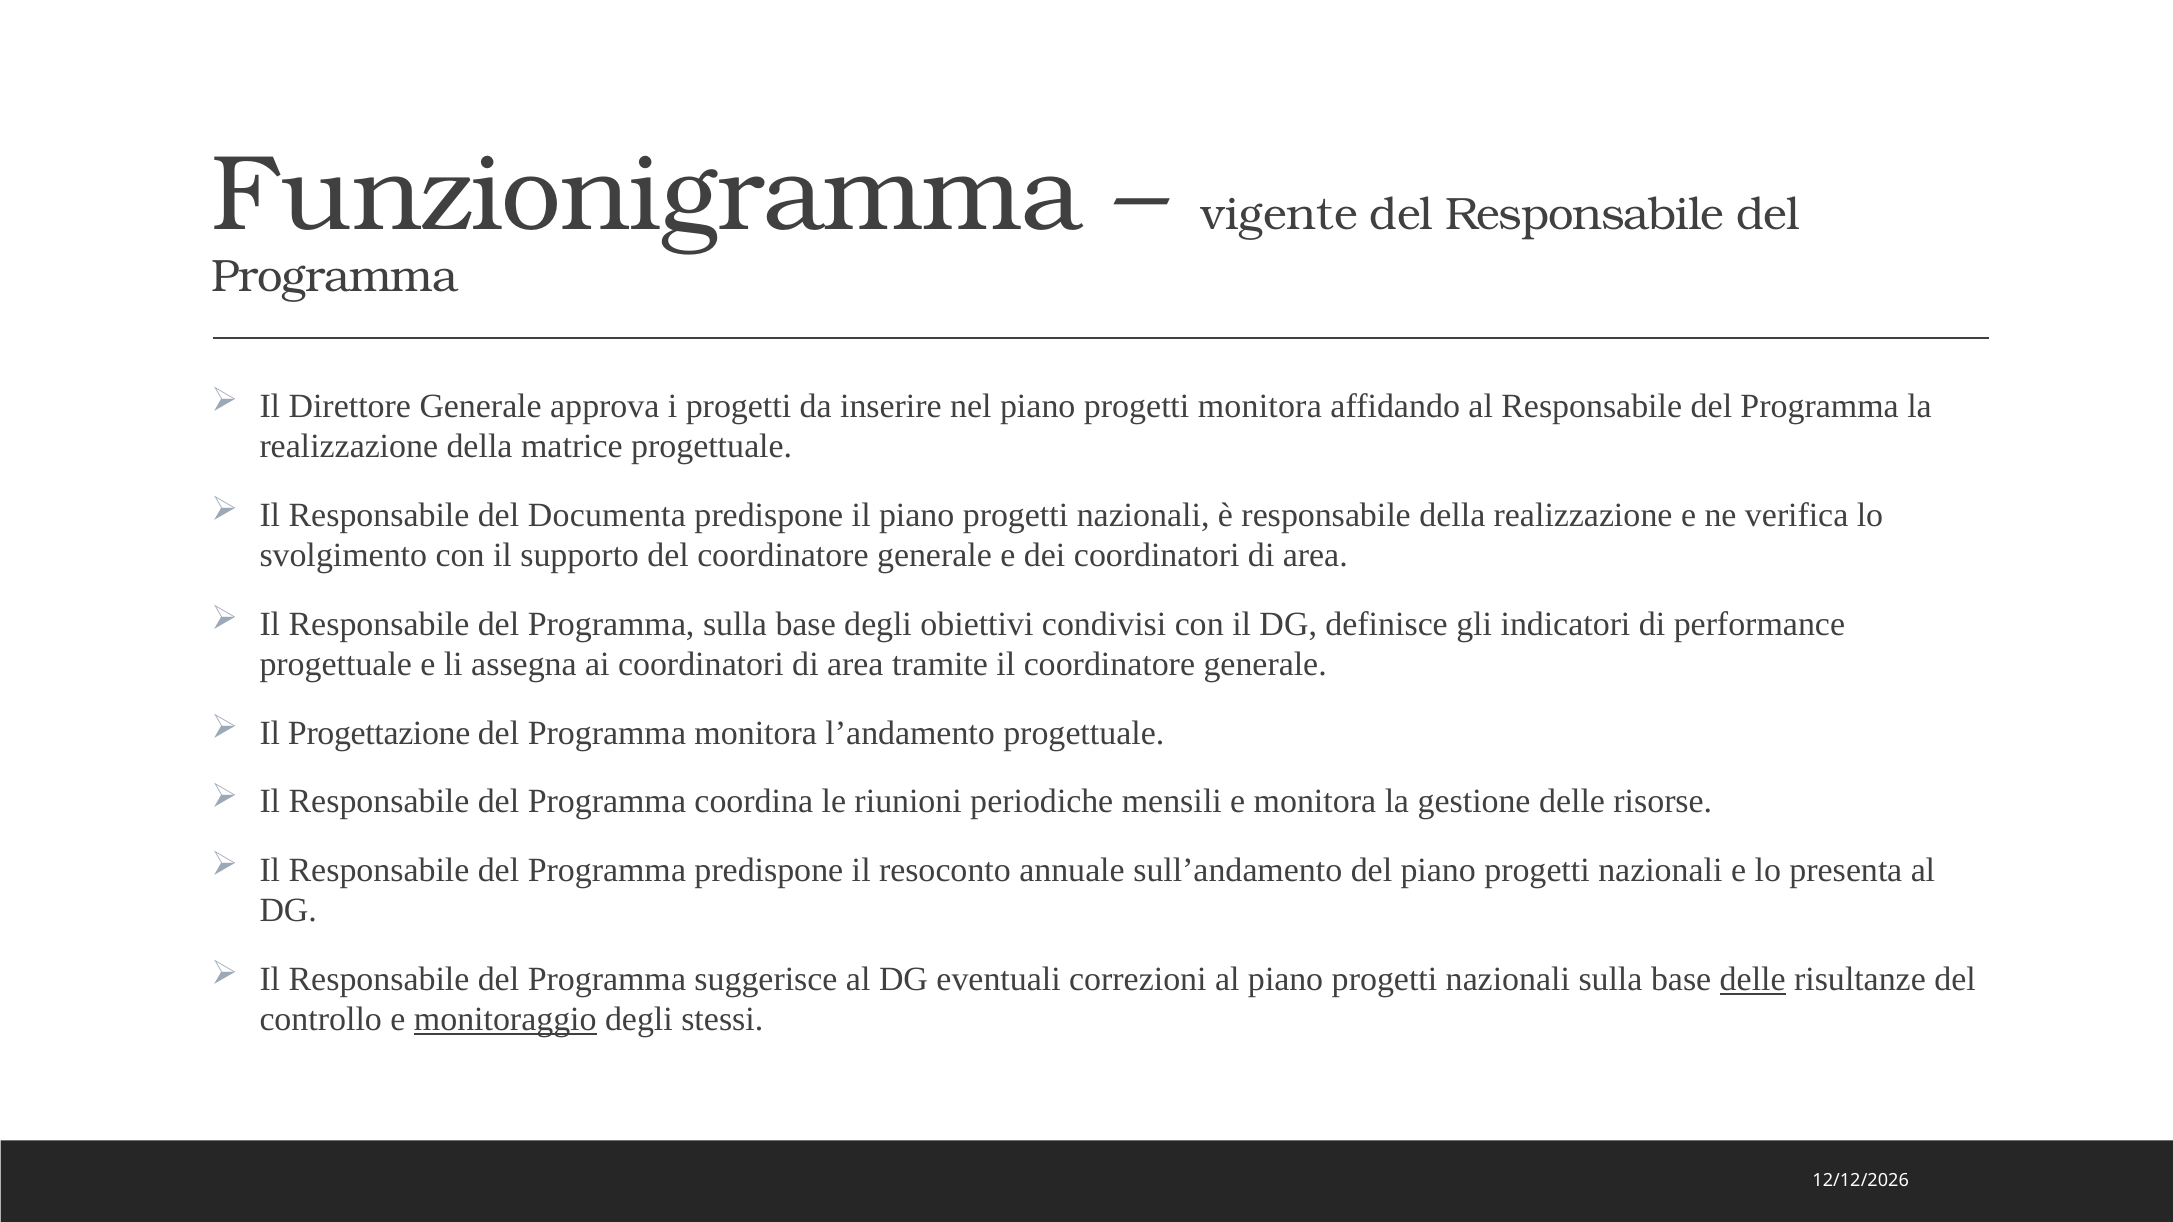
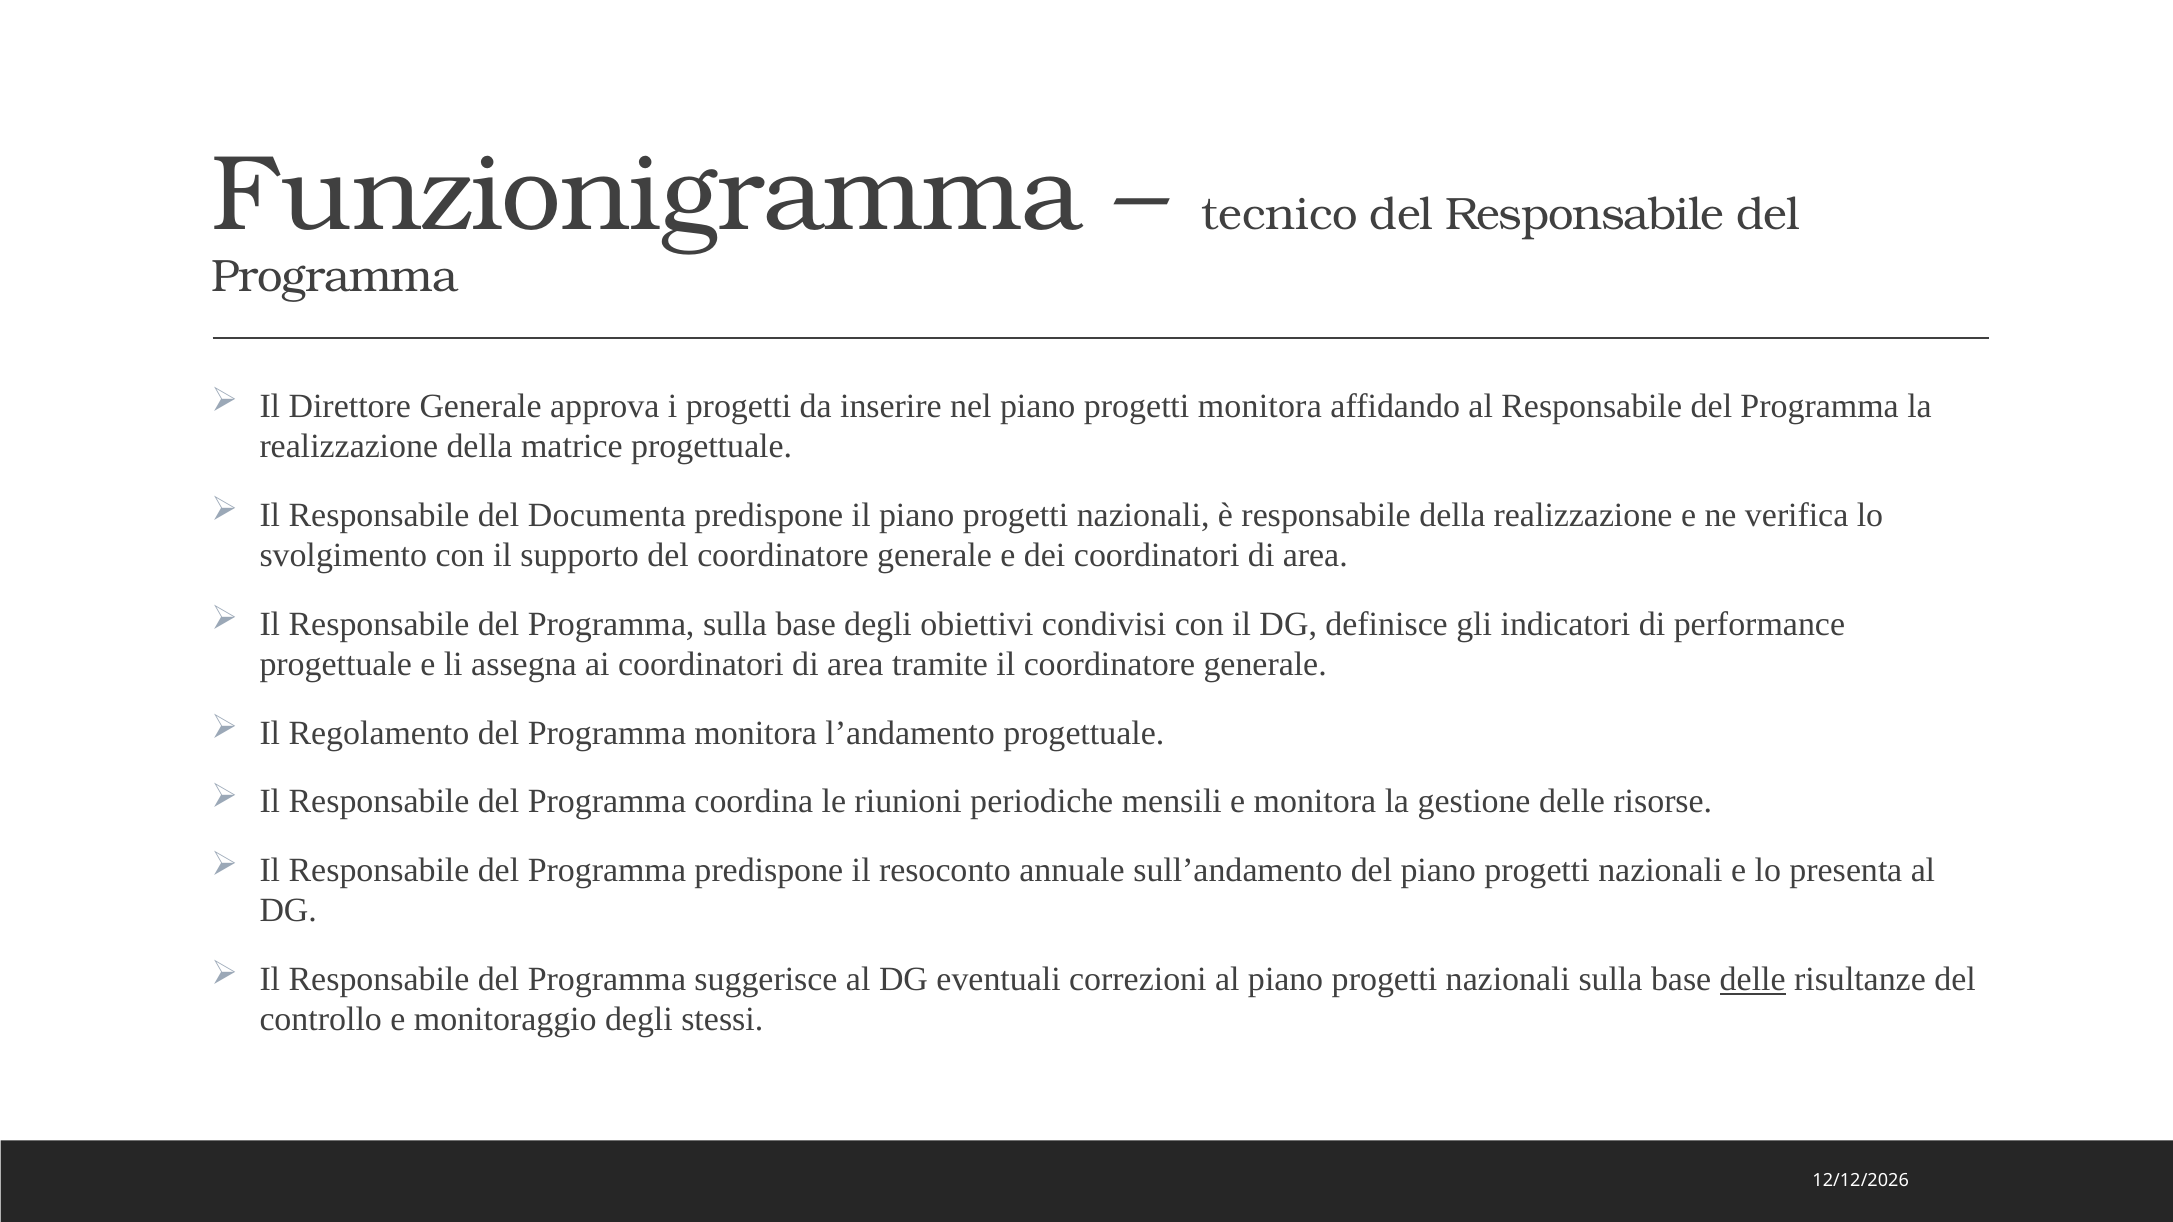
vigente: vigente -> tecnico (1280, 215)
Progettazione: Progettazione -> Regolamento (379, 733)
monitoraggio underline: present -> none (505, 1020)
